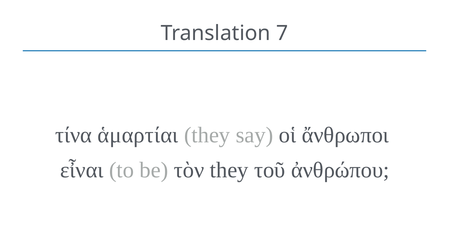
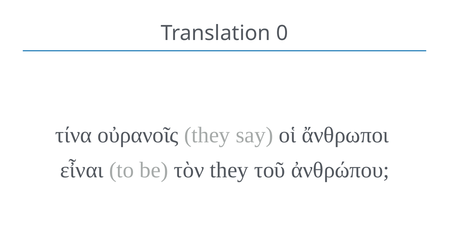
7: 7 -> 0 (282, 33)
ἁμαρτίαι: ἁμαρτίαι -> οὐρανοῖς (138, 135)
